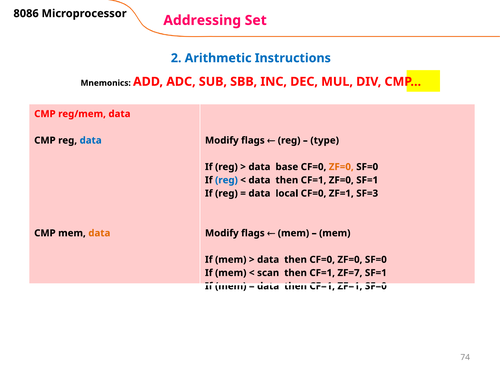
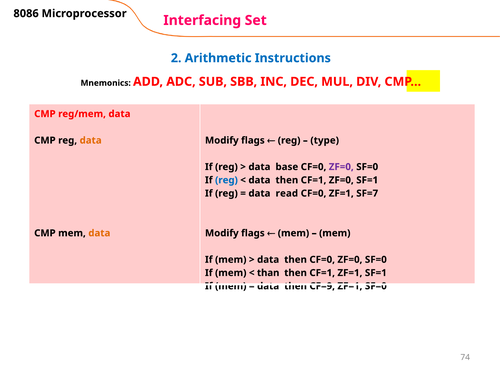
Addressing: Addressing -> Interfacing (202, 20)
data colour: blue -> orange (91, 140)
ZF=0 colour: orange -> purple (341, 167)
local: local -> read (287, 193)
SF=3: SF=3 -> SF=7 (367, 193)
scan: scan -> than (268, 273)
CF=1 ZF=7: ZF=7 -> ZF=1 (350, 273)
CF=1: CF=1 -> CF=9 (322, 286)
